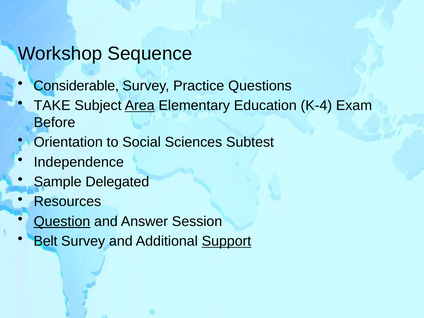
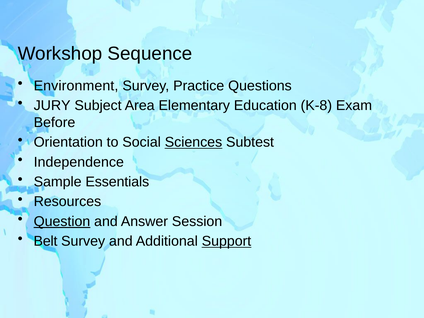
Considerable: Considerable -> Environment (76, 86)
TAKE: TAKE -> JURY (52, 106)
Area underline: present -> none (140, 106)
K-4: K-4 -> K-8 (316, 106)
Sciences underline: none -> present (193, 142)
Delegated: Delegated -> Essentials (117, 182)
